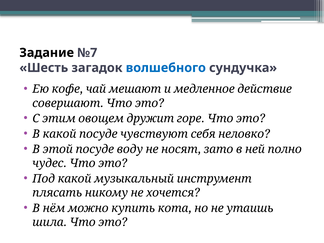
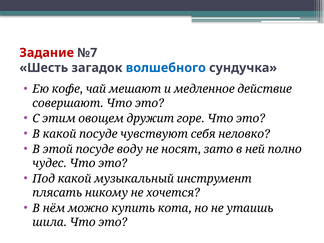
Задание colour: black -> red (47, 53)
